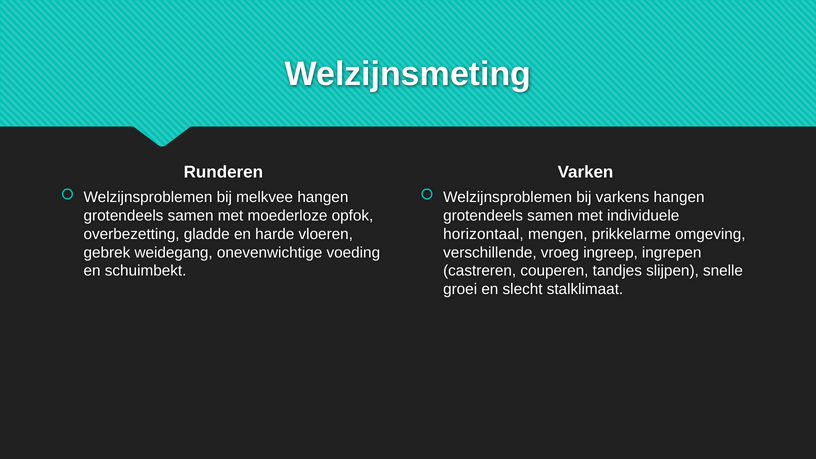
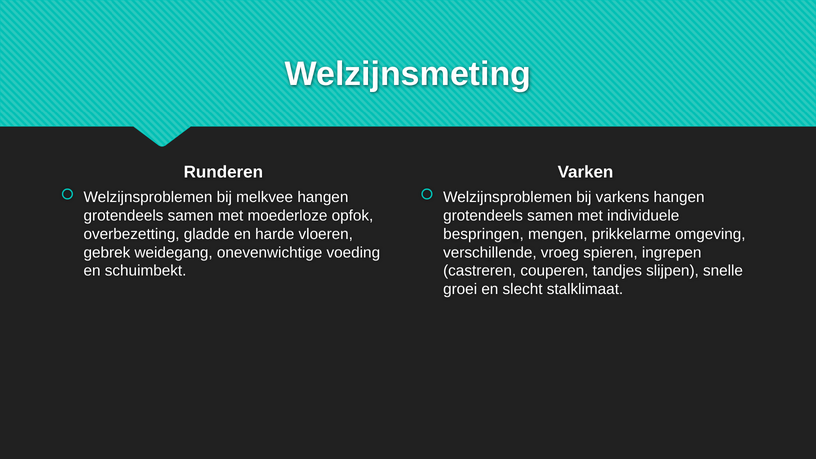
horizontaal: horizontaal -> bespringen (483, 234)
ingreep: ingreep -> spieren (611, 253)
